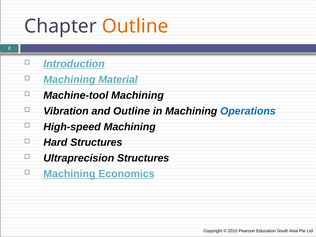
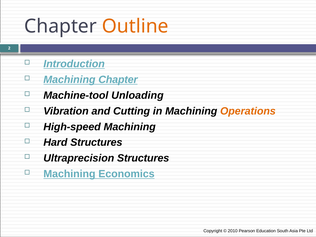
Machining Material: Material -> Chapter (118, 80)
Machine-tool Machining: Machining -> Unloading (138, 95)
and Outline: Outline -> Cutting (132, 111)
Operations colour: blue -> orange (248, 111)
